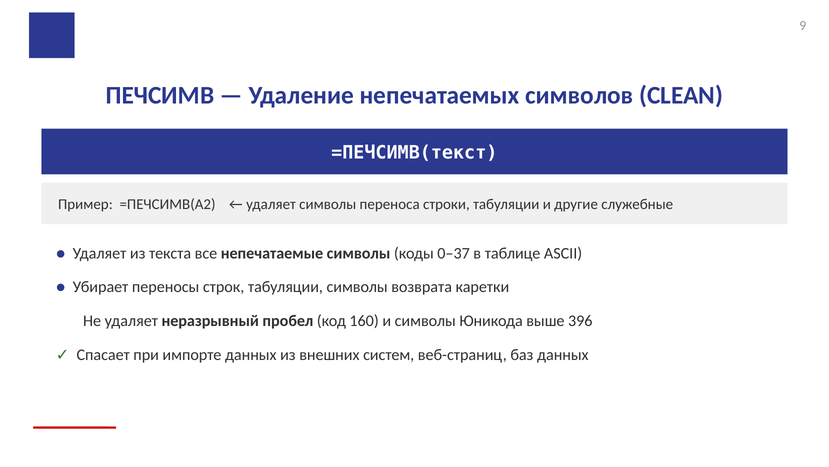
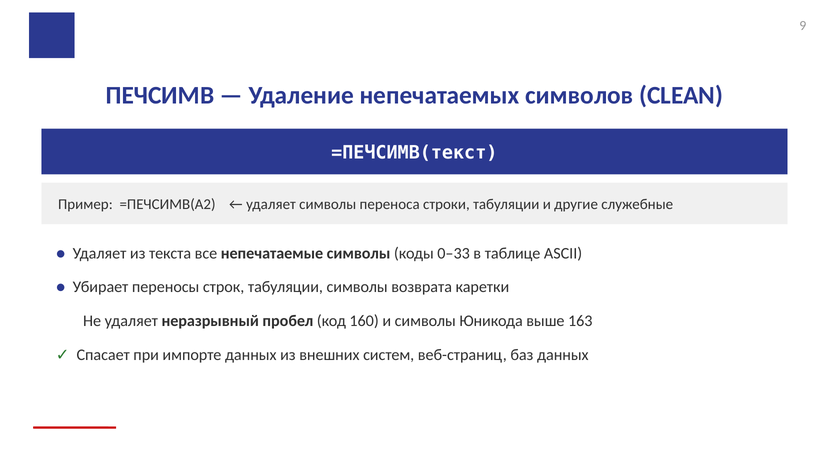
0–37: 0–37 -> 0–33 (454, 253)
396: 396 -> 163 (580, 320)
